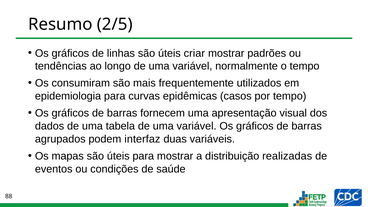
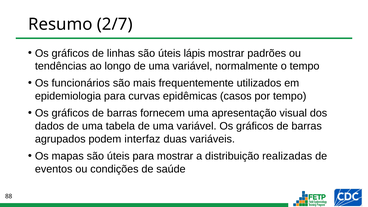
2/5: 2/5 -> 2/7 (115, 24)
criar: criar -> lápis (194, 53)
consumiram: consumiram -> funcionários (81, 83)
